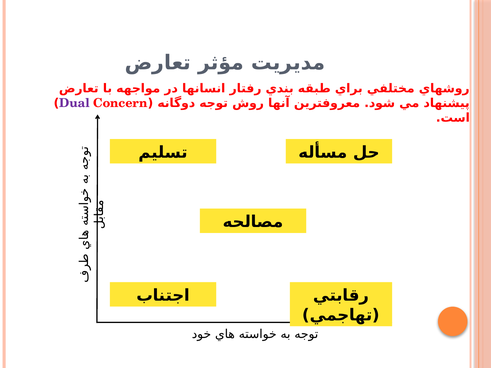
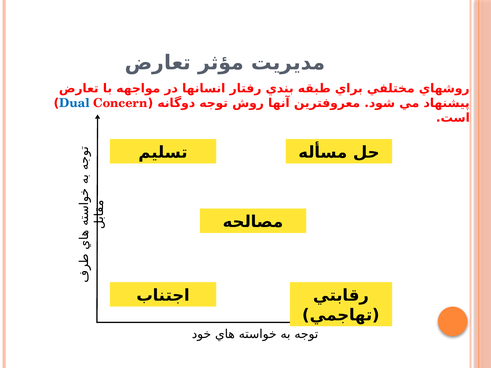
Dual colour: purple -> blue (74, 103)
